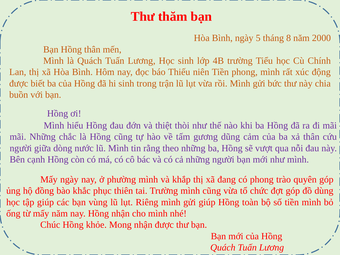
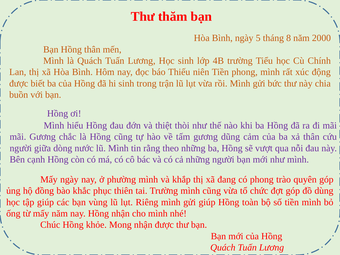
mãi Những: Những -> Gương (43, 137)
